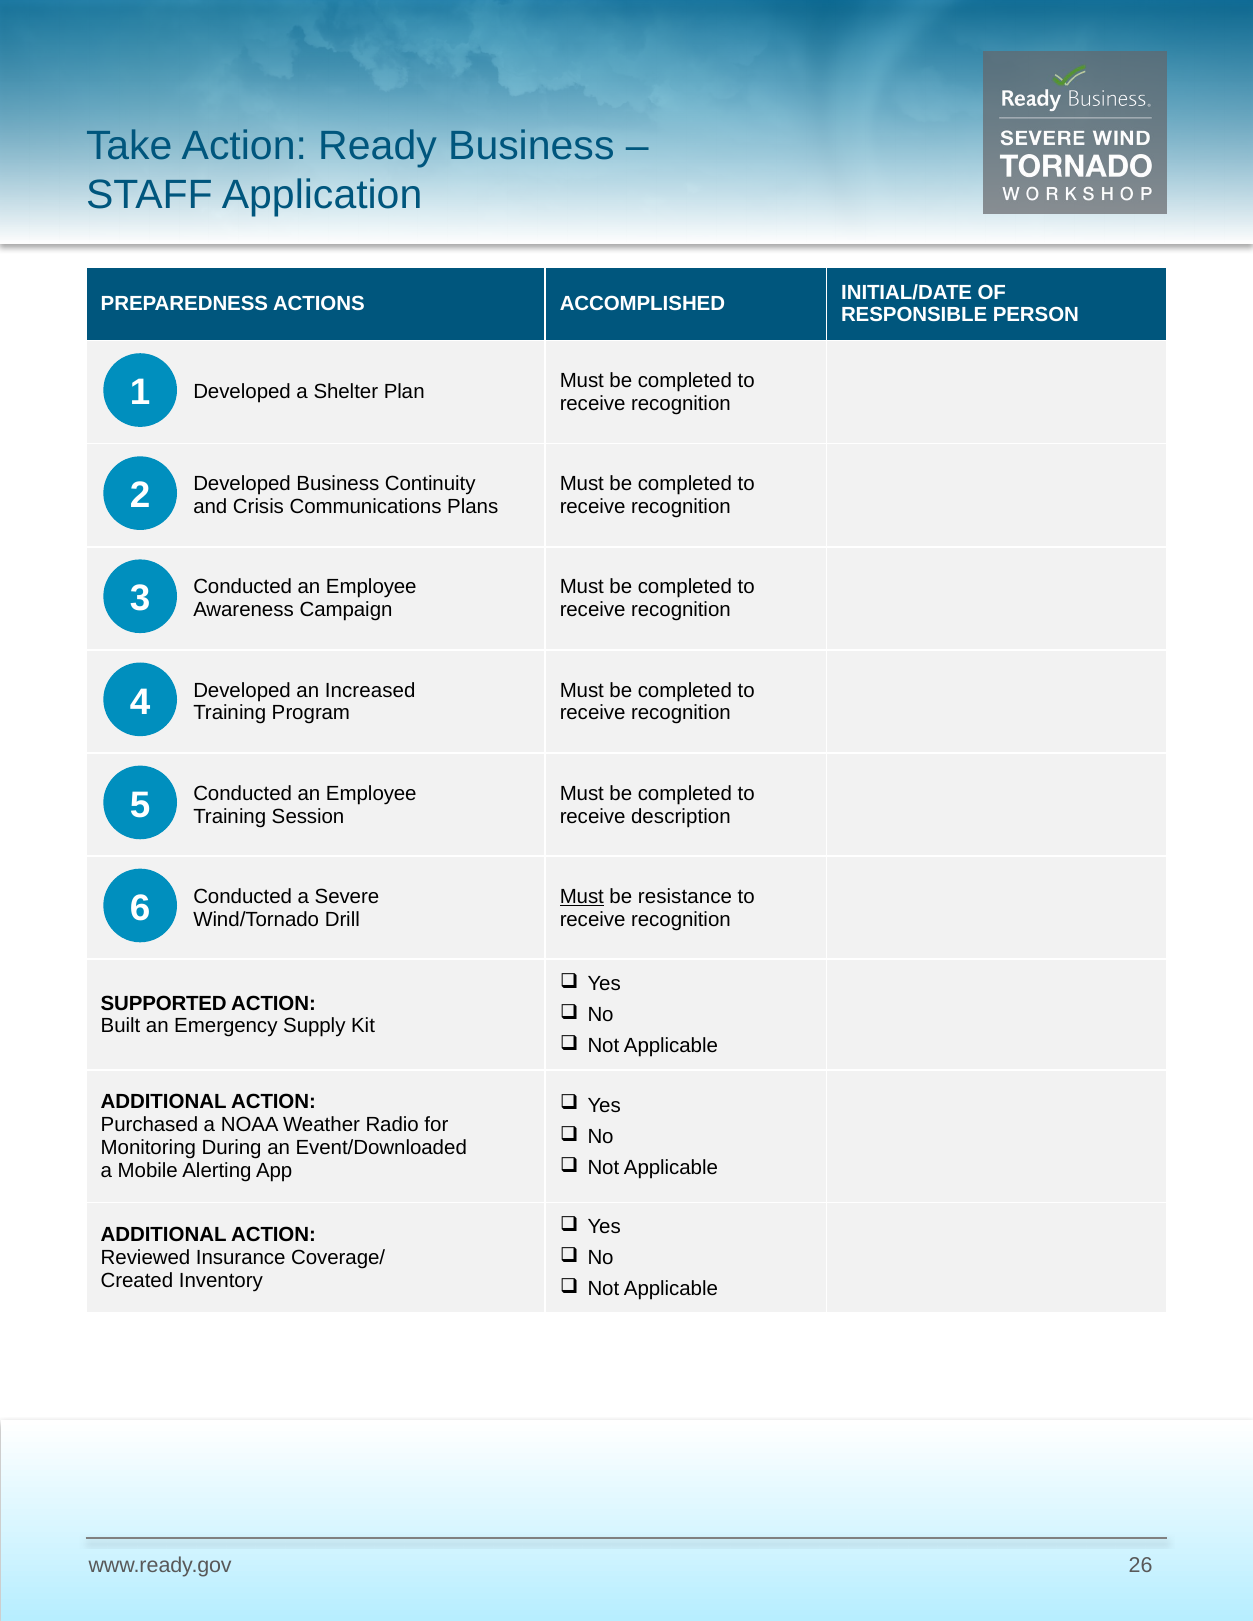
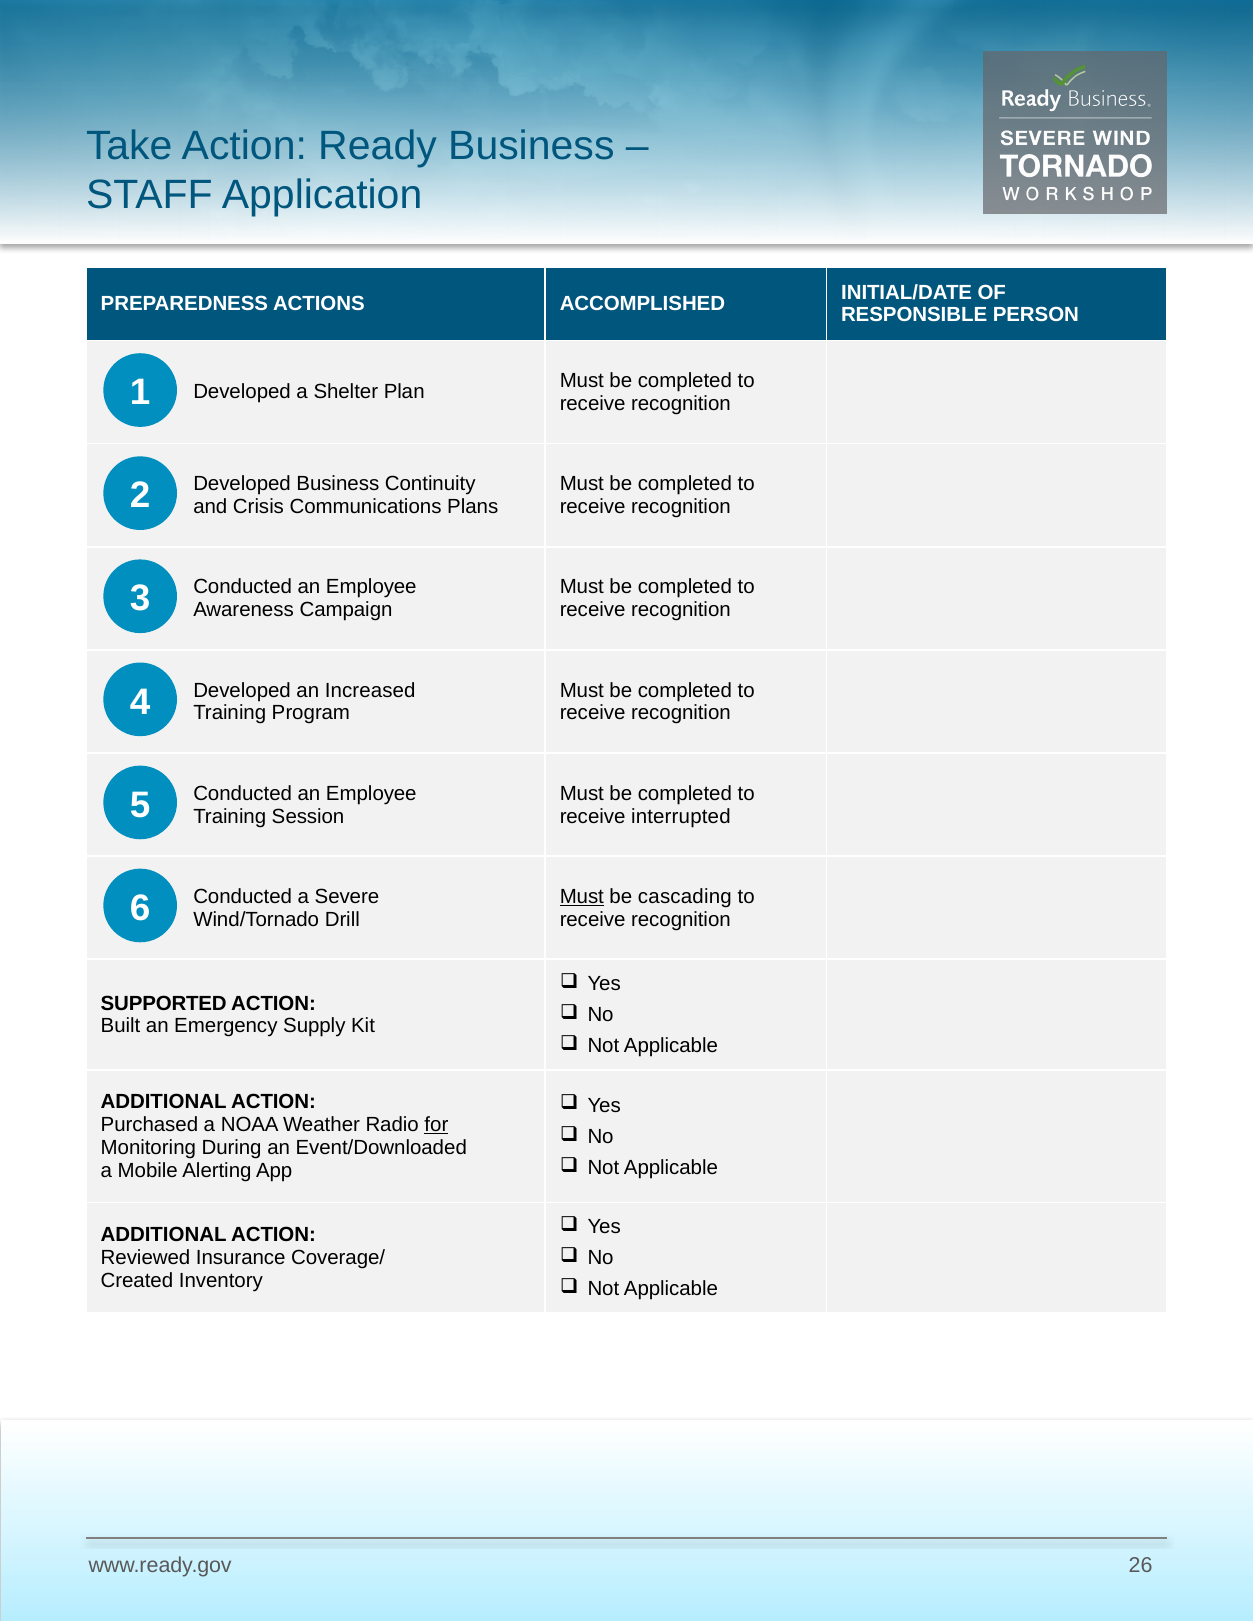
description: description -> interrupted (681, 817)
resistance: resistance -> cascading (685, 897)
for underline: none -> present (436, 1125)
